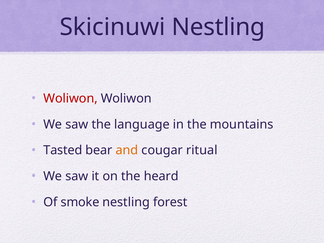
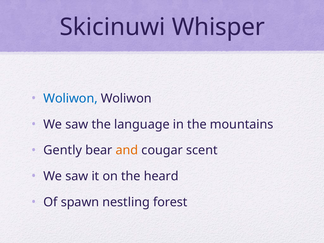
Skicinuwi Nestling: Nestling -> Whisper (218, 27)
Woliwon colour: red -> blue (71, 98)
Tasted: Tasted -> Gently (63, 150)
ritual: ritual -> scent (202, 150)
smoke: smoke -> spawn (80, 202)
